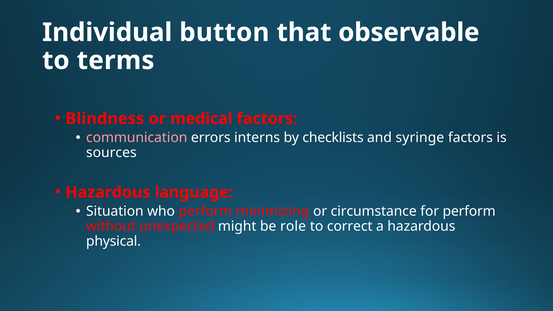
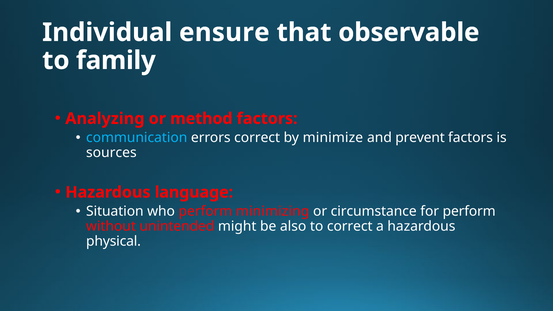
button: button -> ensure (224, 32)
terms: terms -> family (116, 60)
Blindness: Blindness -> Analyzing (105, 119)
medical: medical -> method (201, 119)
communication colour: pink -> light blue (137, 138)
errors interns: interns -> correct (257, 138)
checklists: checklists -> minimize (333, 138)
syringe: syringe -> prevent (420, 138)
unexpected: unexpected -> unintended (177, 226)
role: role -> also (293, 226)
